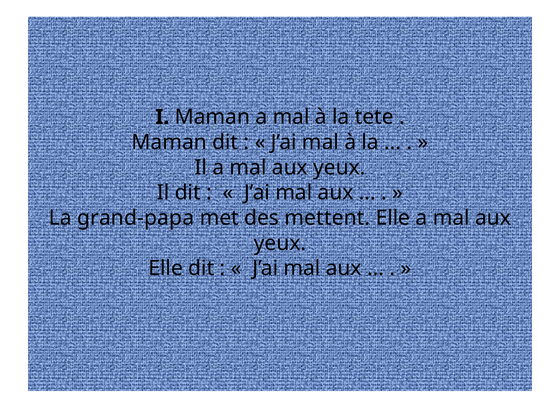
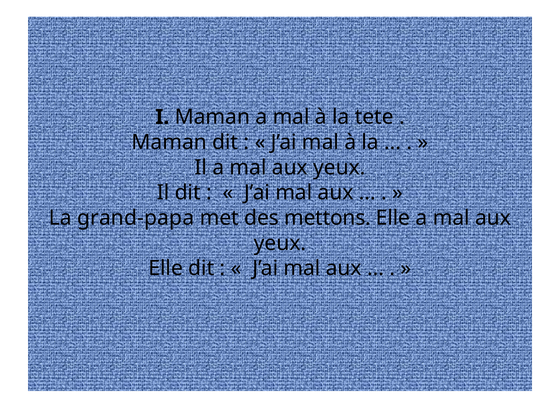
mettent: mettent -> mettons (328, 218)
